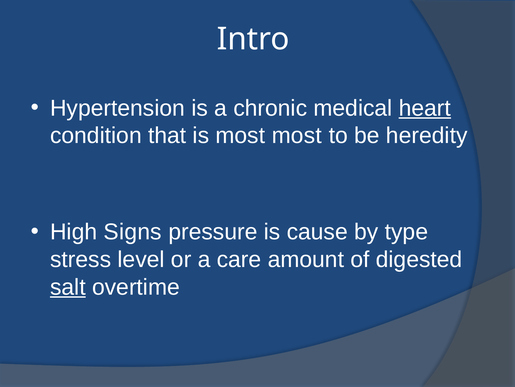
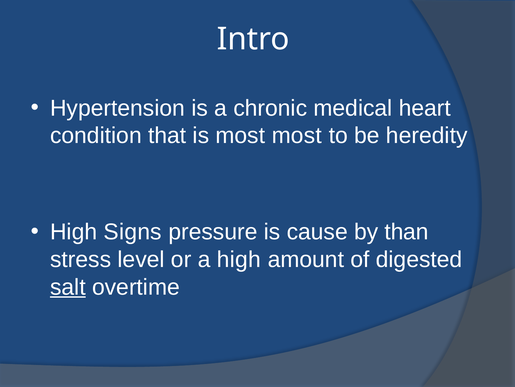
heart underline: present -> none (425, 108)
type: type -> than (407, 232)
a care: care -> high (239, 259)
